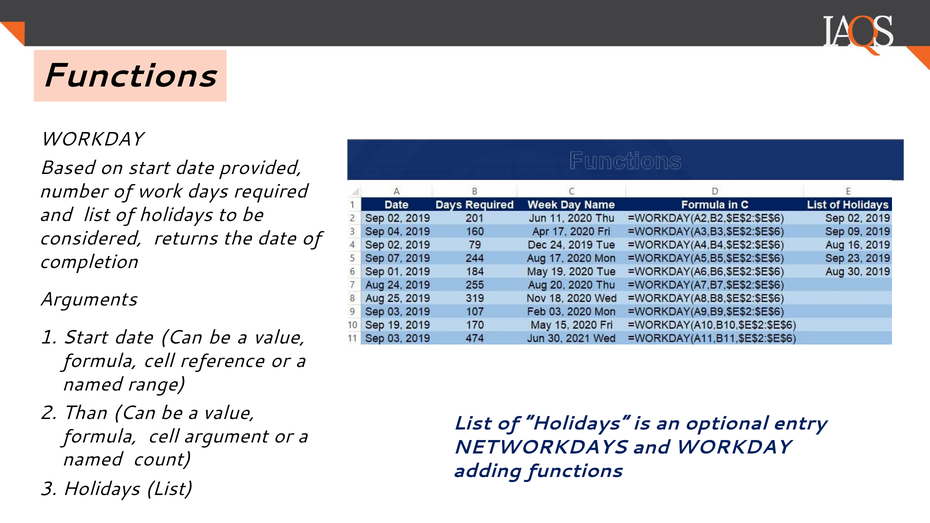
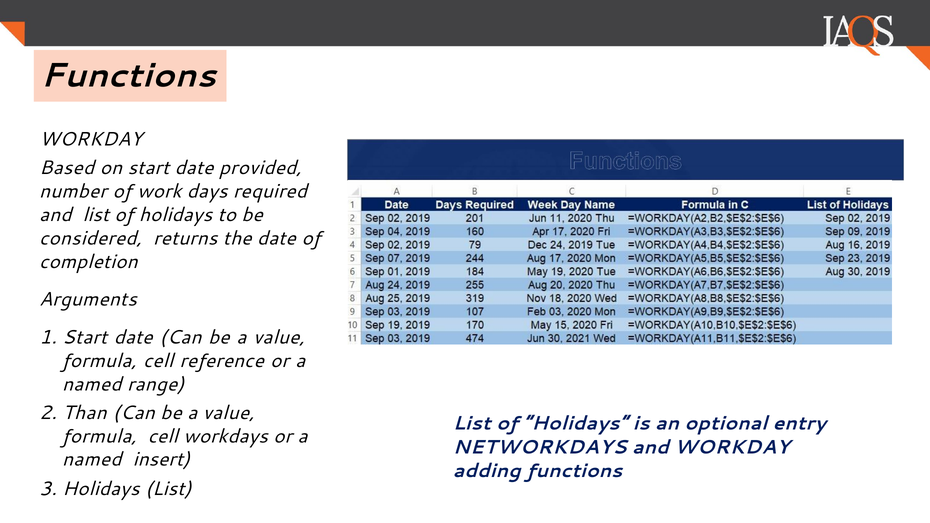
argument: argument -> workdays (226, 436)
count: count -> insert (161, 459)
